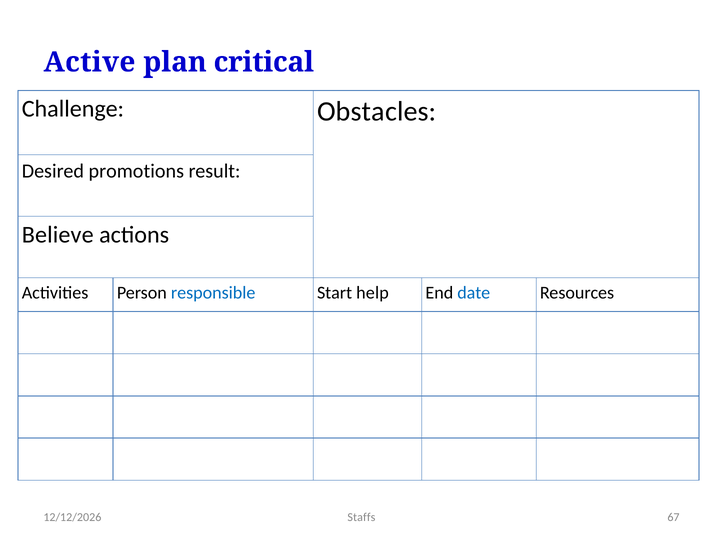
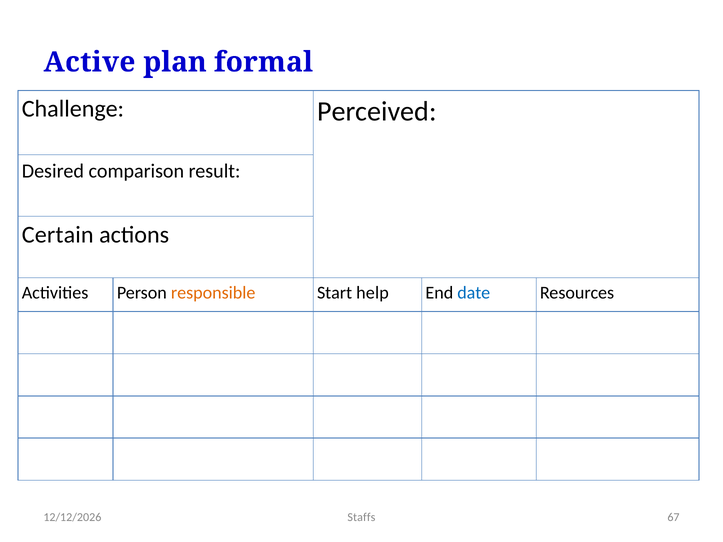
critical: critical -> formal (264, 62)
Obstacles: Obstacles -> Perceived (377, 112)
promotions: promotions -> comparison (136, 171)
Believe: Believe -> Certain (58, 235)
responsible colour: blue -> orange (213, 293)
